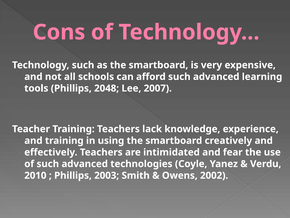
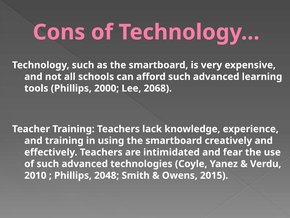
2048: 2048 -> 2000 (107, 88)
2007: 2007 -> 2068 (158, 88)
2003: 2003 -> 2048 (107, 175)
2002: 2002 -> 2015 (214, 175)
